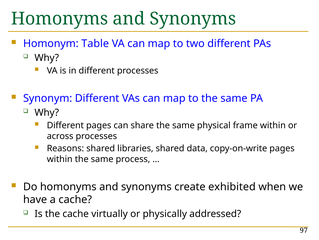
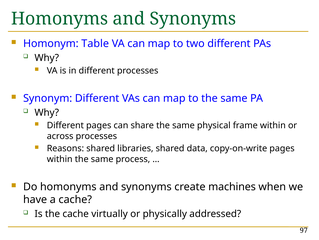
exhibited: exhibited -> machines (232, 186)
